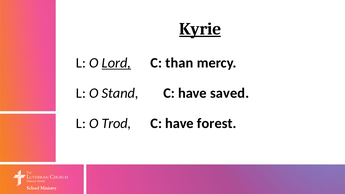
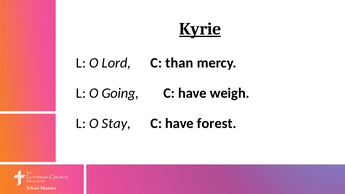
Lord underline: present -> none (116, 63)
Stand: Stand -> Going (120, 93)
saved: saved -> weigh (230, 93)
Trod: Trod -> Stay (116, 123)
